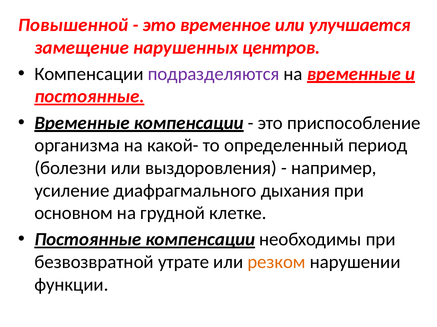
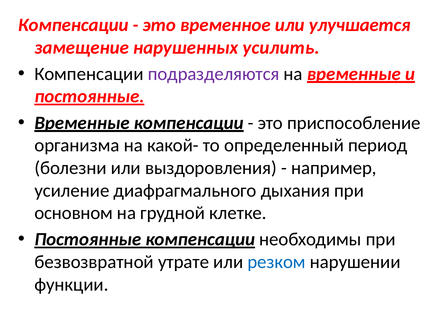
Повышенной: Повышенной -> Компенсации (73, 25)
центров: центров -> усилить (281, 48)
резком colour: orange -> blue (277, 263)
